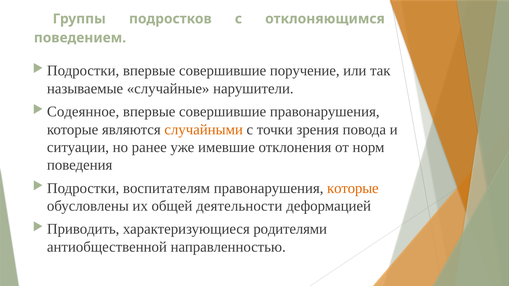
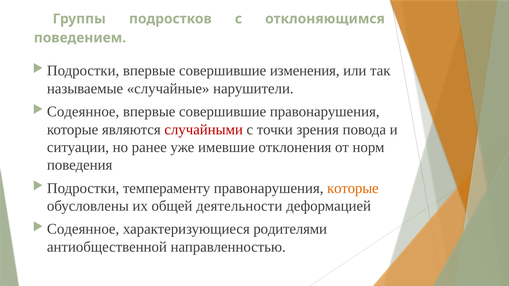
поручение: поручение -> изменения (305, 71)
случайными colour: orange -> red (204, 130)
воспитателям: воспитателям -> темпераменту (167, 188)
Приводить: Приводить -> Содеянное (83, 229)
